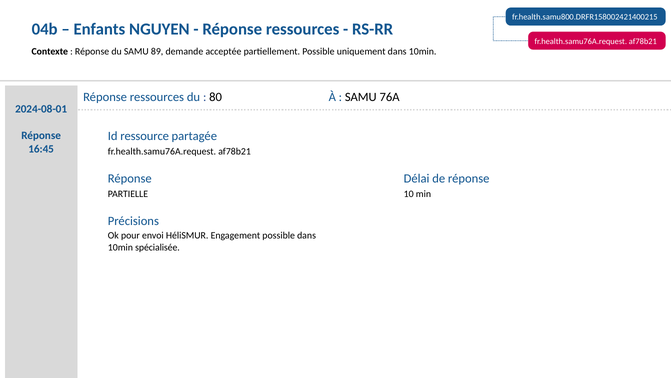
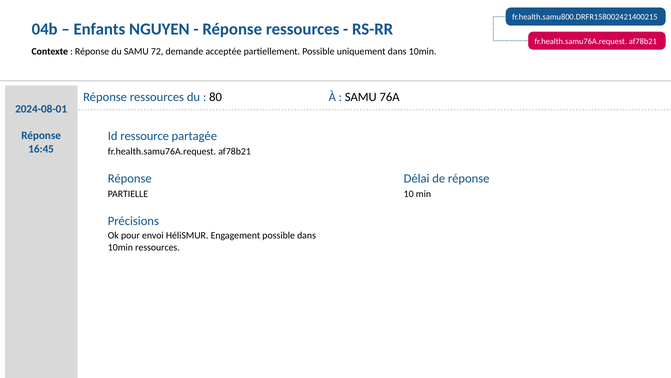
89: 89 -> 72 (157, 51)
10min spécialisée: spécialisée -> ressources (157, 247)
